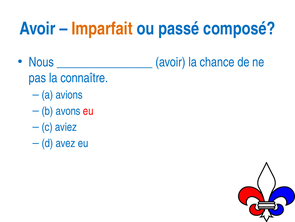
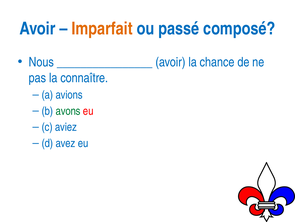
avons colour: blue -> green (68, 111)
